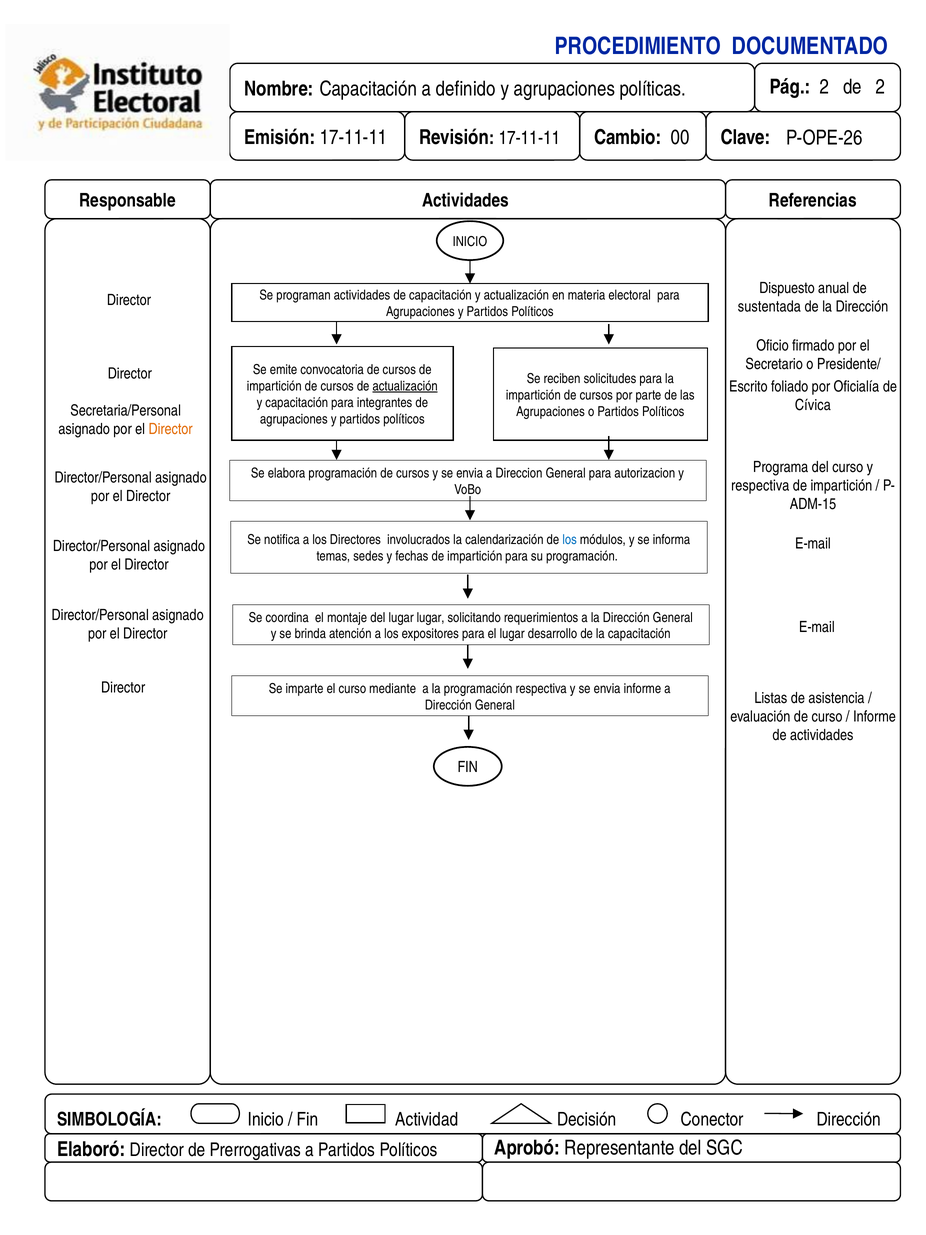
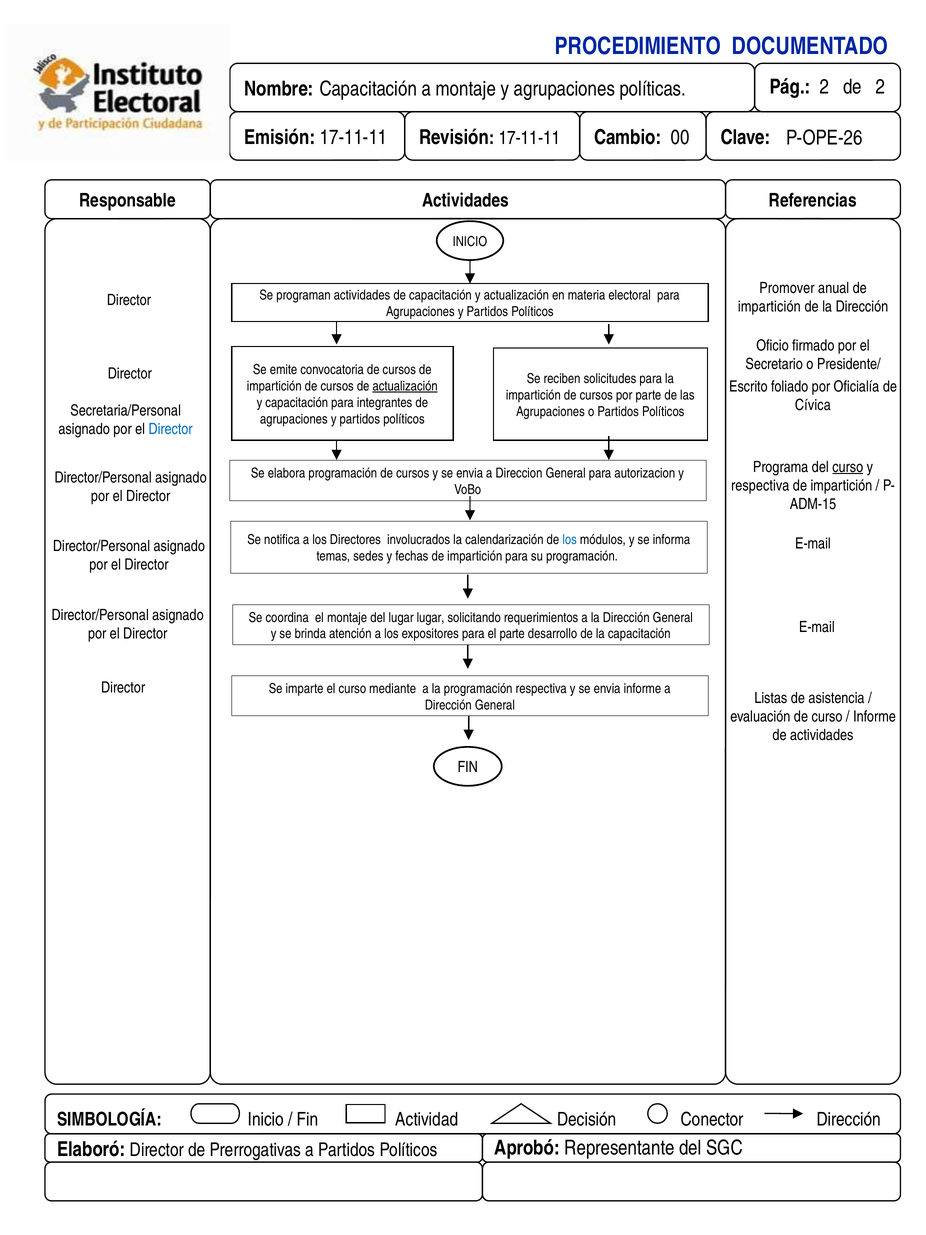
a definido: definido -> montaje (466, 89)
Dispuesto: Dispuesto -> Promover (787, 288)
sustentada: sustentada -> impartición (769, 306)
Director colour: orange -> blue (171, 429)
curso underline: none -> present (848, 467)
el lugar: lugar -> parte (512, 634)
